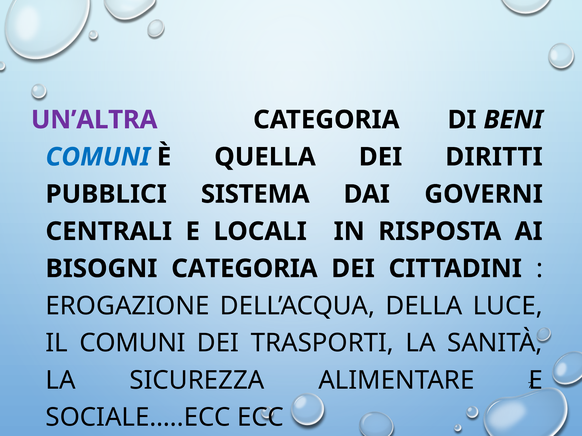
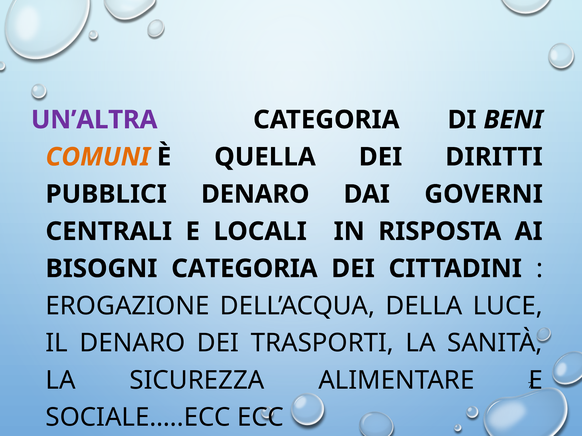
COMUNI colour: blue -> orange (98, 157)
PUBBLICI SISTEMA: SISTEMA -> DENARO (255, 194)
IL COMUNI: COMUNI -> DENARO (132, 343)
